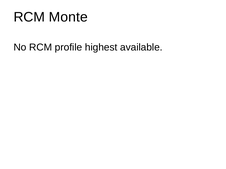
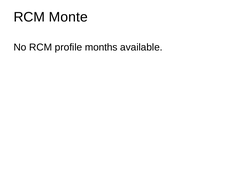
highest: highest -> months (101, 47)
